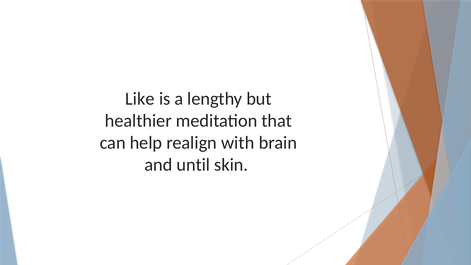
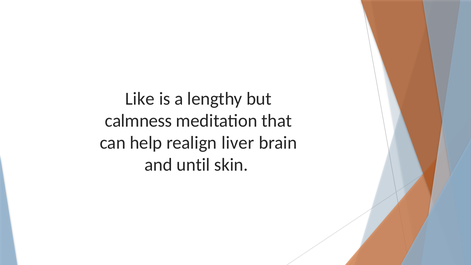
healthier: healthier -> calmness (138, 121)
with: with -> liver (238, 143)
